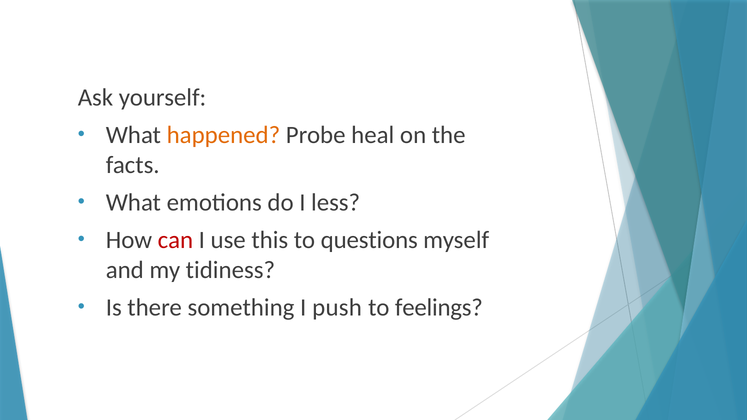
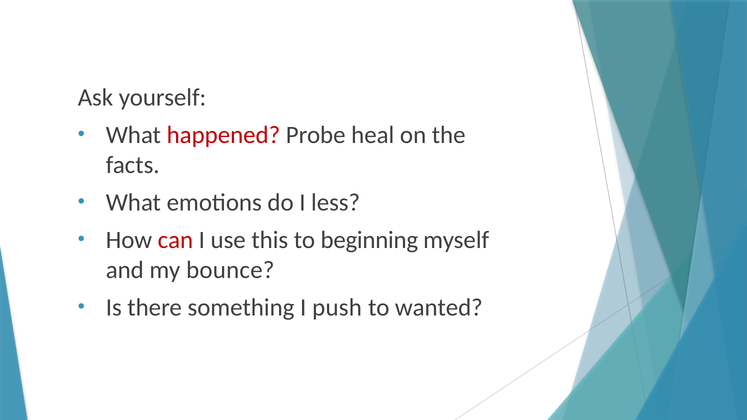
happened colour: orange -> red (223, 135)
questions: questions -> beginning (369, 240)
tidiness: tidiness -> bounce (230, 270)
feelings: feelings -> wanted (439, 308)
